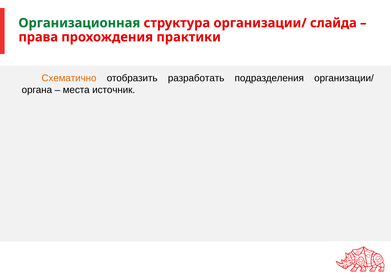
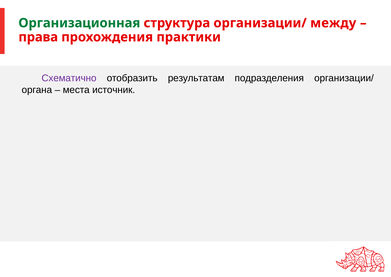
слайда: слайда -> между (333, 23)
Схематично colour: orange -> purple (69, 78)
разработать: разработать -> результатам (196, 78)
